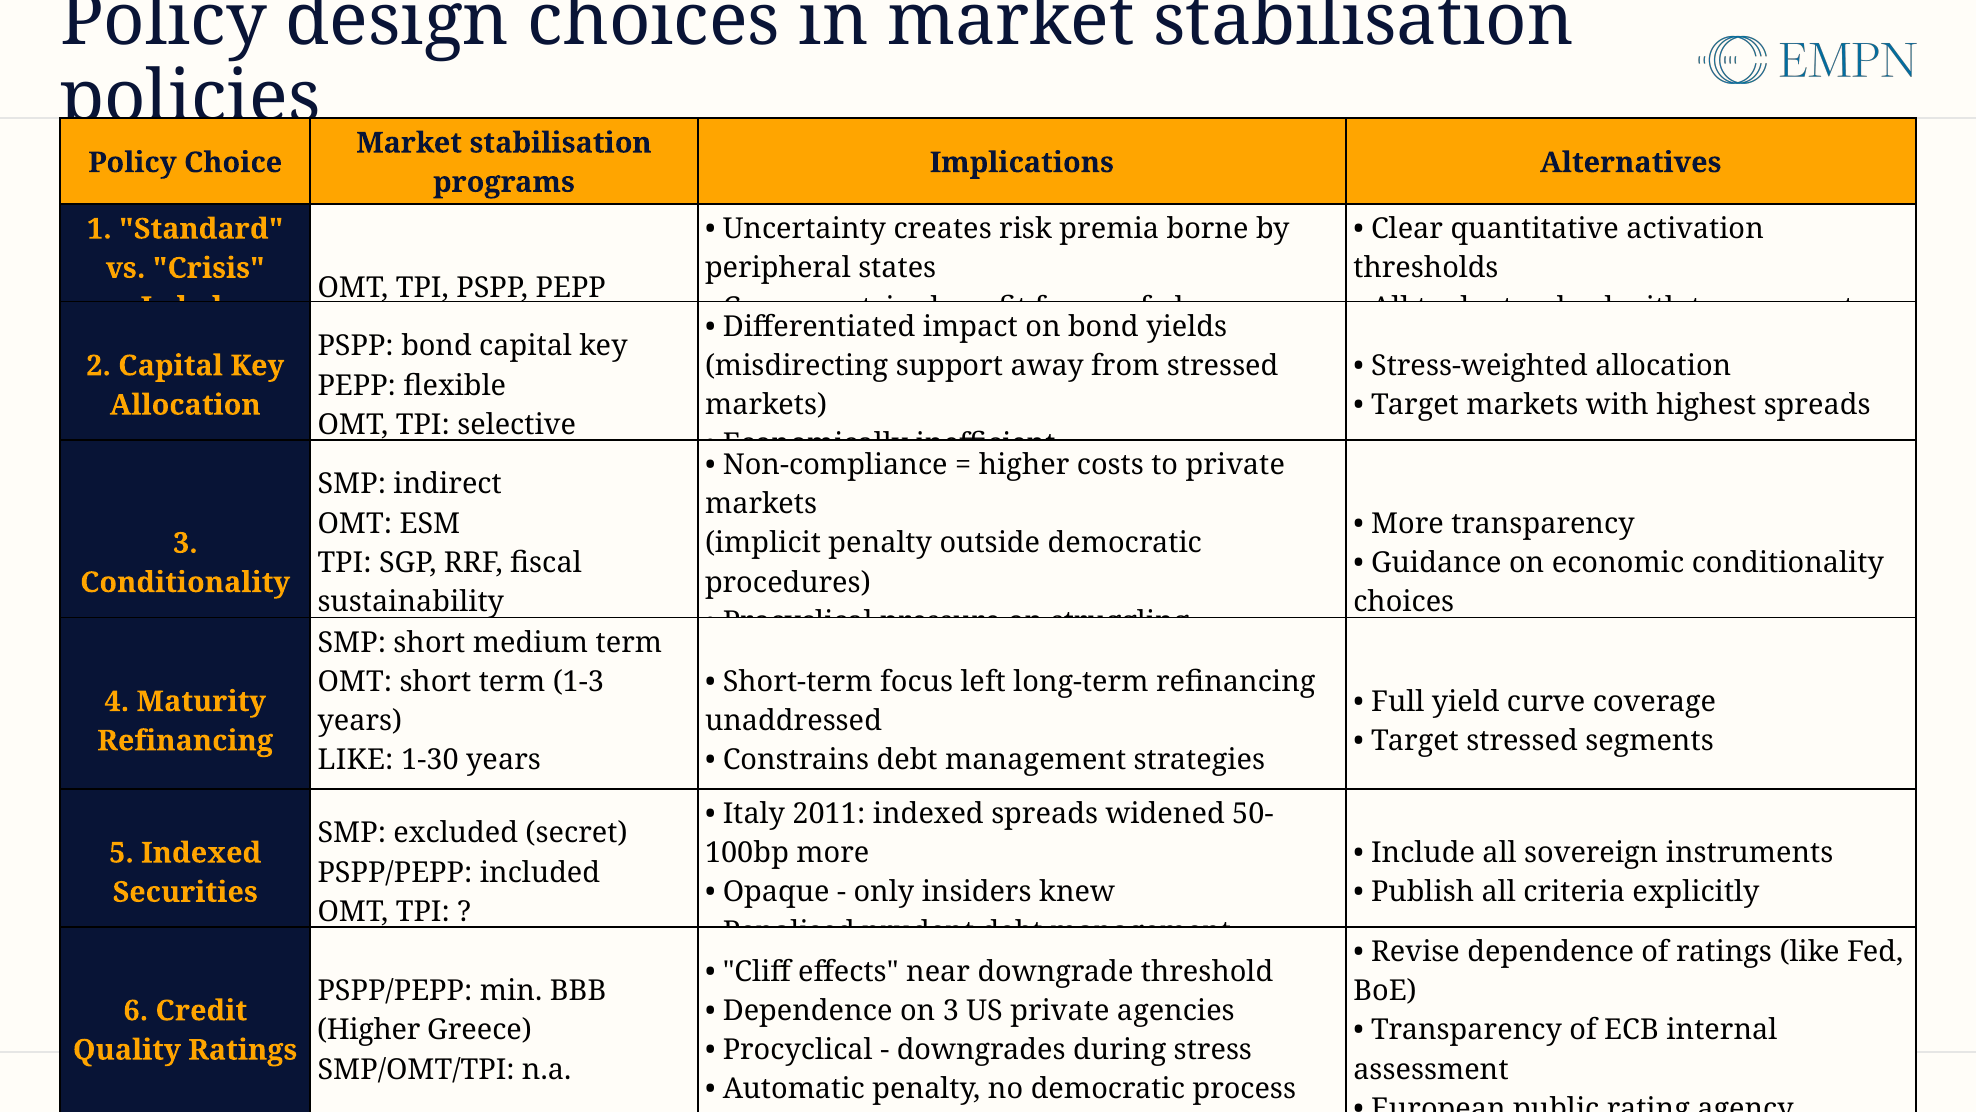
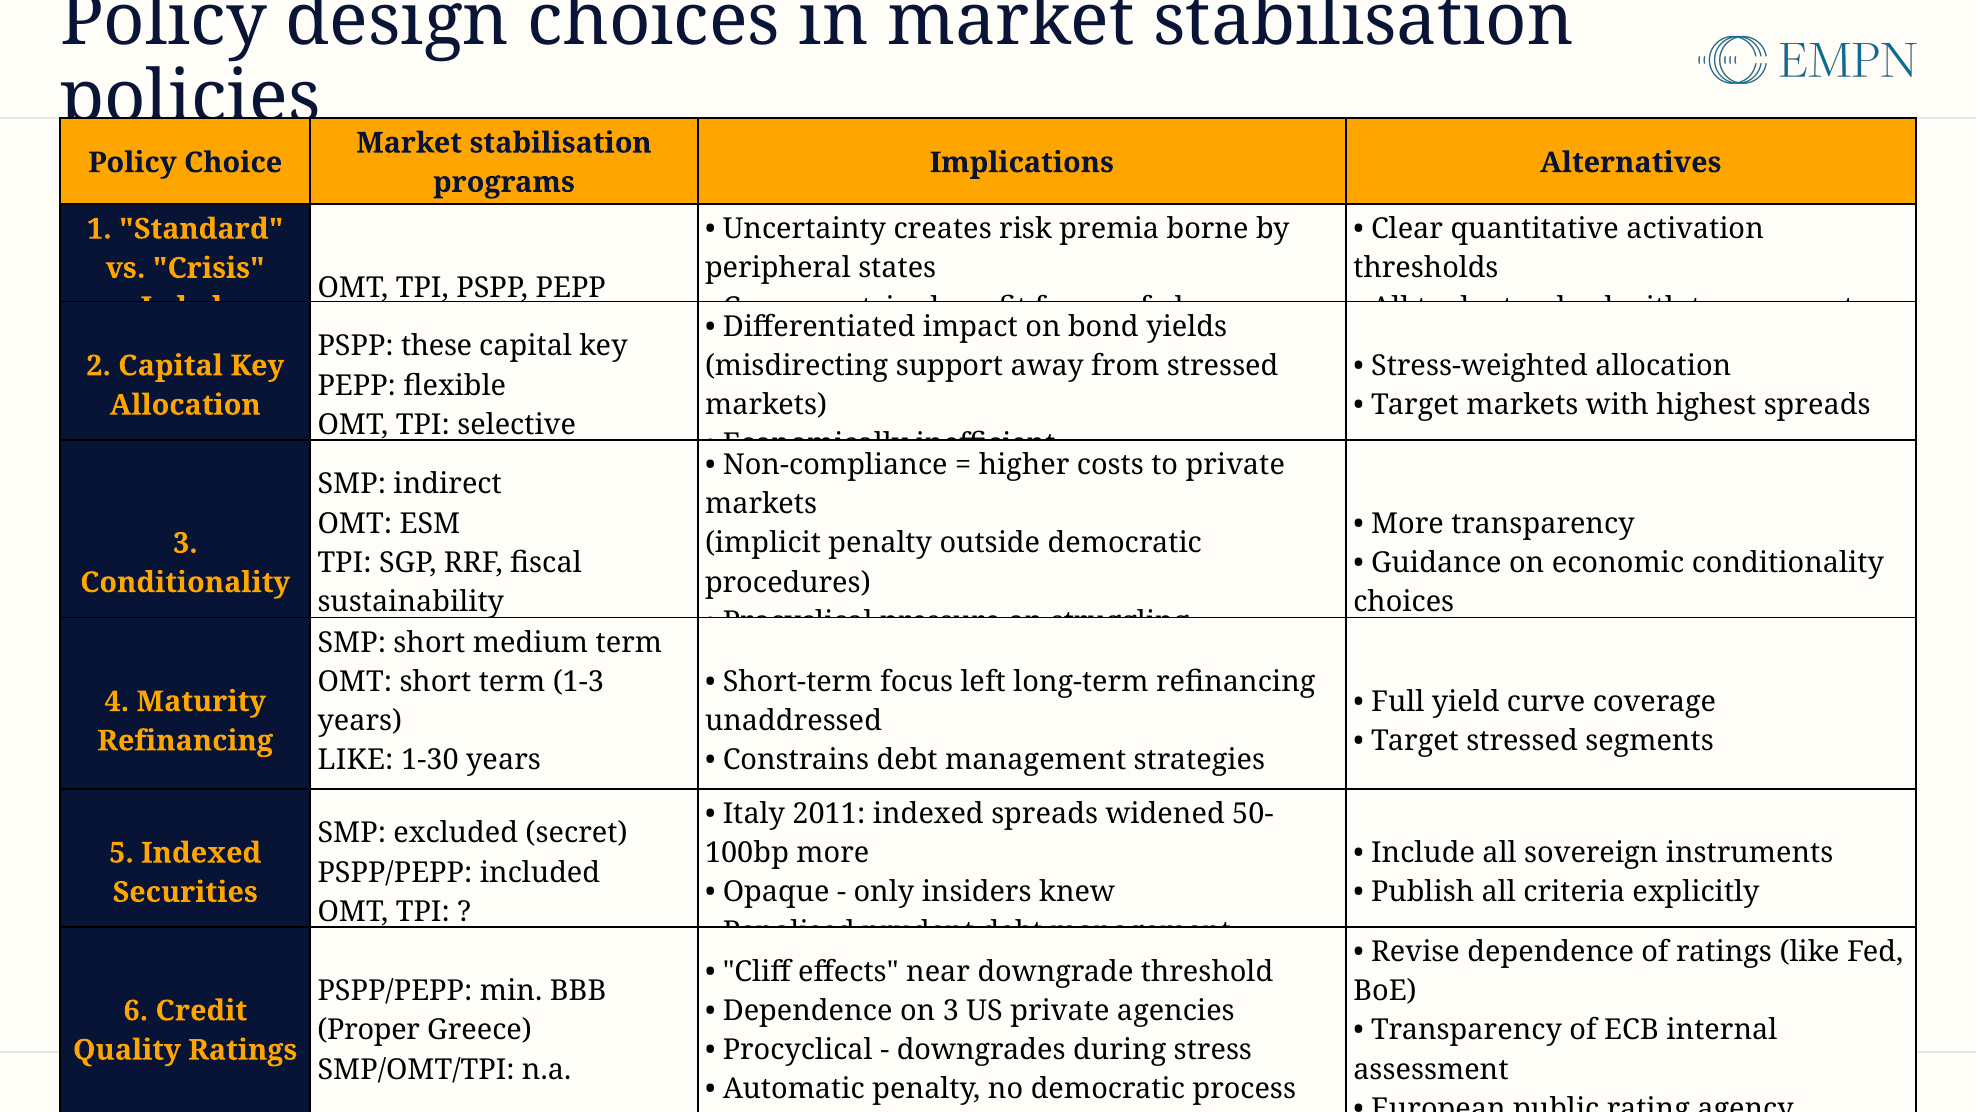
PSPP bond: bond -> these (437, 346)
Higher: Higher -> Proper (369, 1030)
